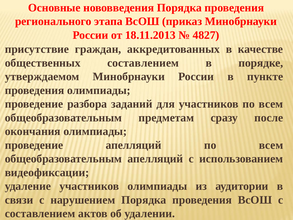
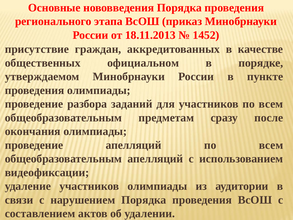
4827: 4827 -> 1452 (206, 35)
общественных составлением: составлением -> официальном (143, 63)
